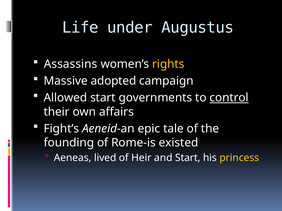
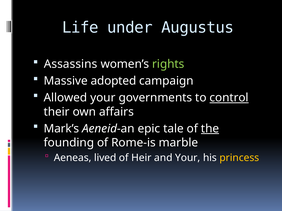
rights colour: yellow -> light green (168, 64)
Allowed start: start -> your (103, 98)
Fight’s: Fight’s -> Mark’s (61, 129)
the underline: none -> present (210, 129)
existed: existed -> marble (178, 143)
and Start: Start -> Your (188, 158)
